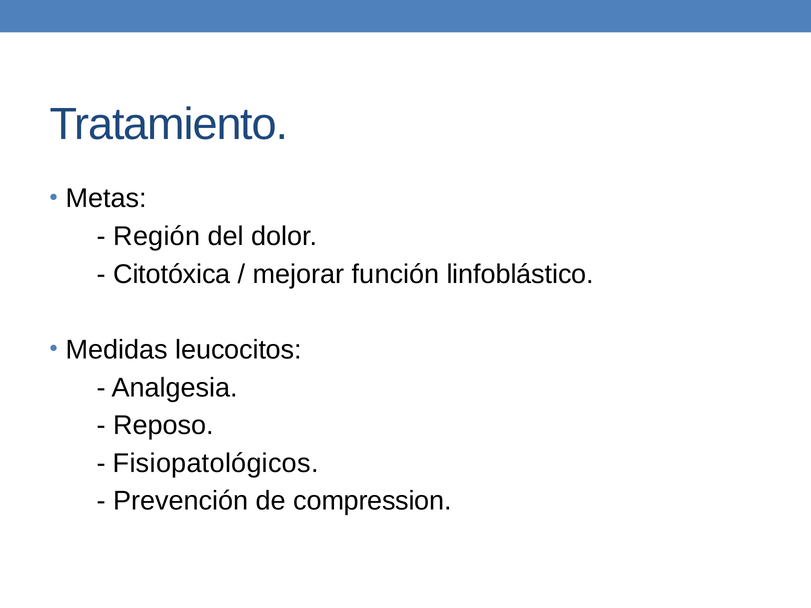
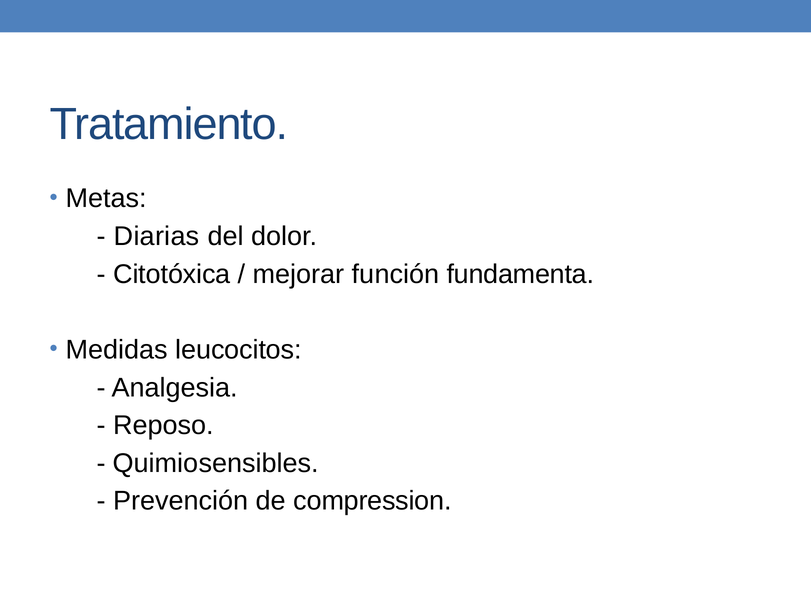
Región: Región -> Diarias (157, 236)
linfoblástico: linfoblástico -> fundamenta (520, 274)
Fisiopatológicos: Fisiopatológicos -> Quimiosensibles (216, 463)
